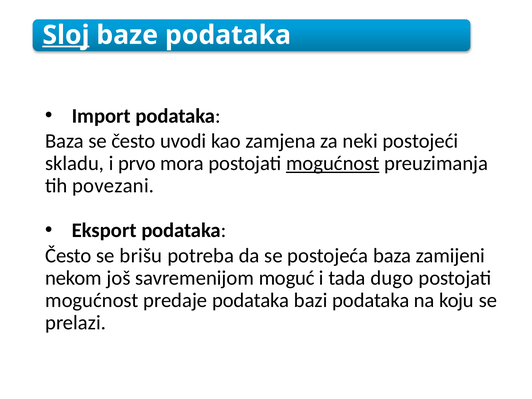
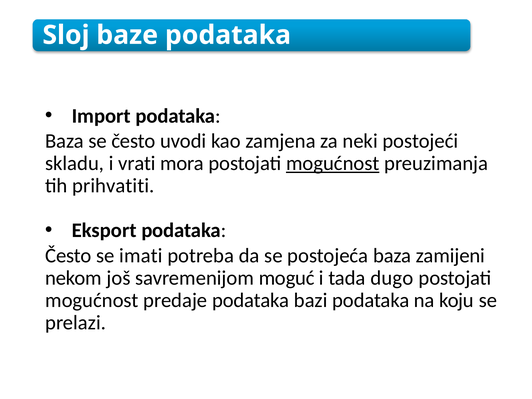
Sloj underline: present -> none (66, 35)
prvo: prvo -> vrati (137, 163)
povezani: povezani -> prihvatiti (113, 186)
brišu: brišu -> imati (141, 256)
